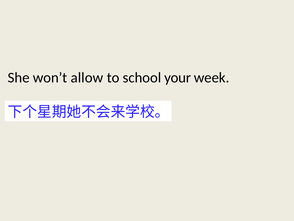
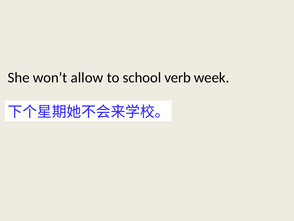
your: your -> verb (178, 77)
